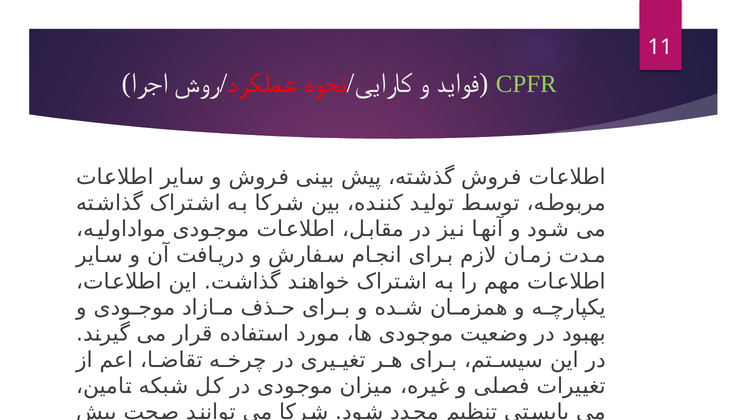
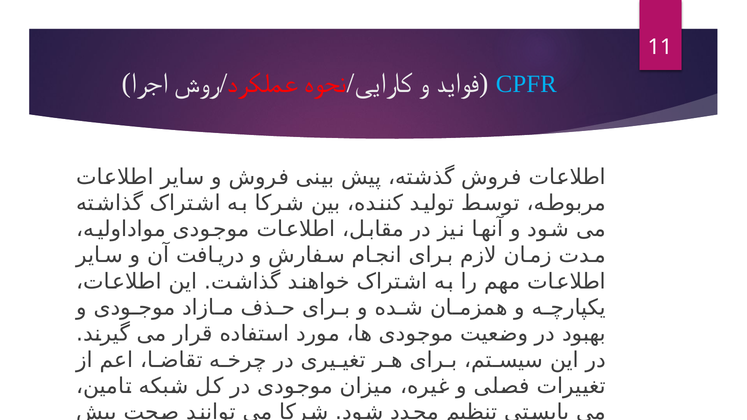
CPFR colour: light green -> light blue (526, 84)
